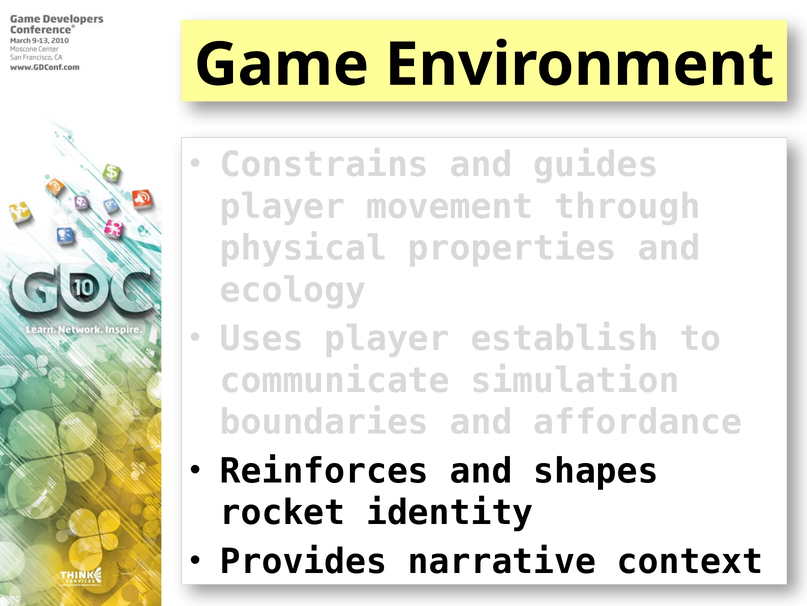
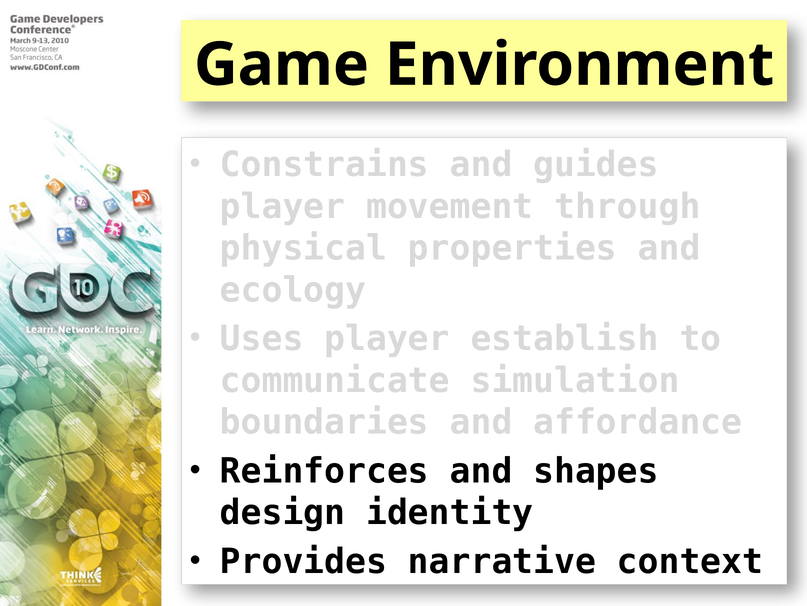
rocket: rocket -> design (283, 512)
